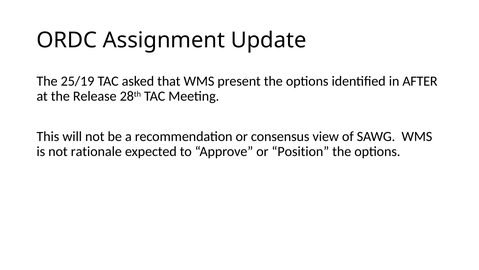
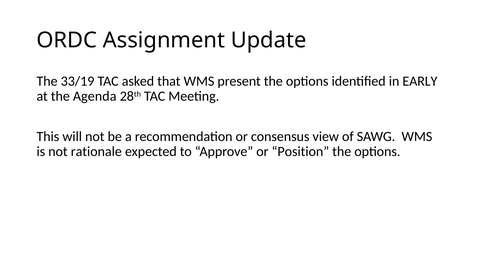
25/19: 25/19 -> 33/19 (78, 81)
AFTER: AFTER -> EARLY (420, 81)
Release: Release -> Agenda (95, 96)
